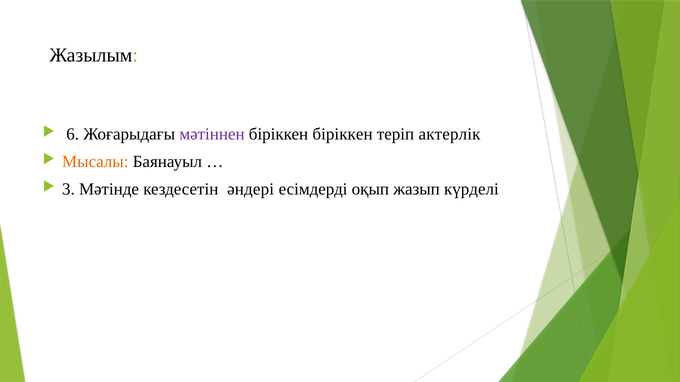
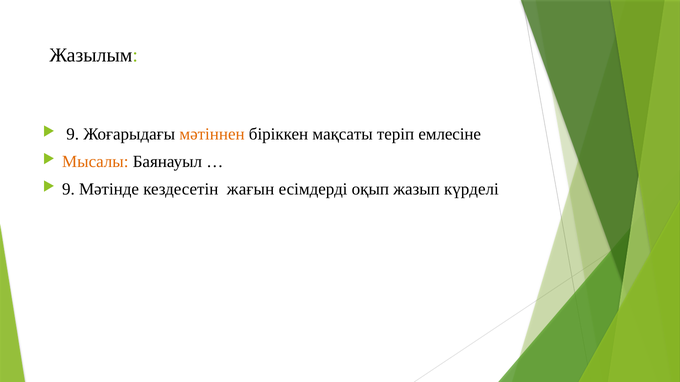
6: 6 -> 9 (73, 134)
мәтіннен colour: purple -> orange (212, 134)
біріккен біріккен: біріккен -> мақсаты (343, 134)
актерлік: актерлік -> емлесіне (450, 134)
3: 3 -> 9 (68, 189)
әндері: әндері -> жағын (251, 189)
